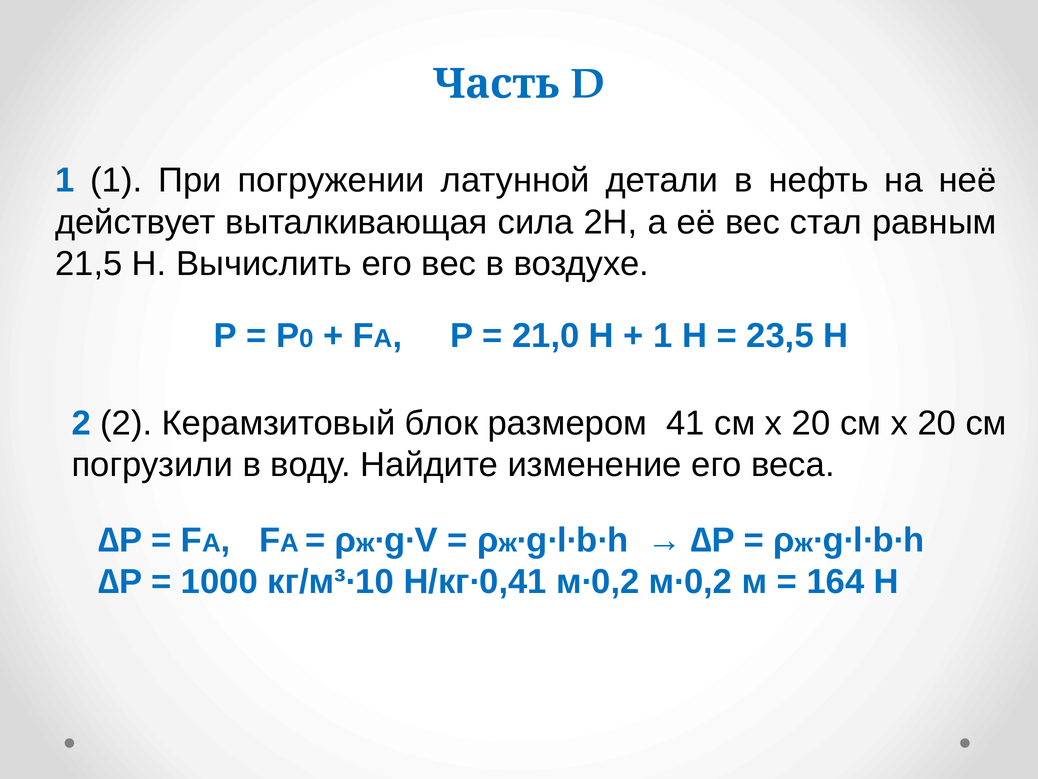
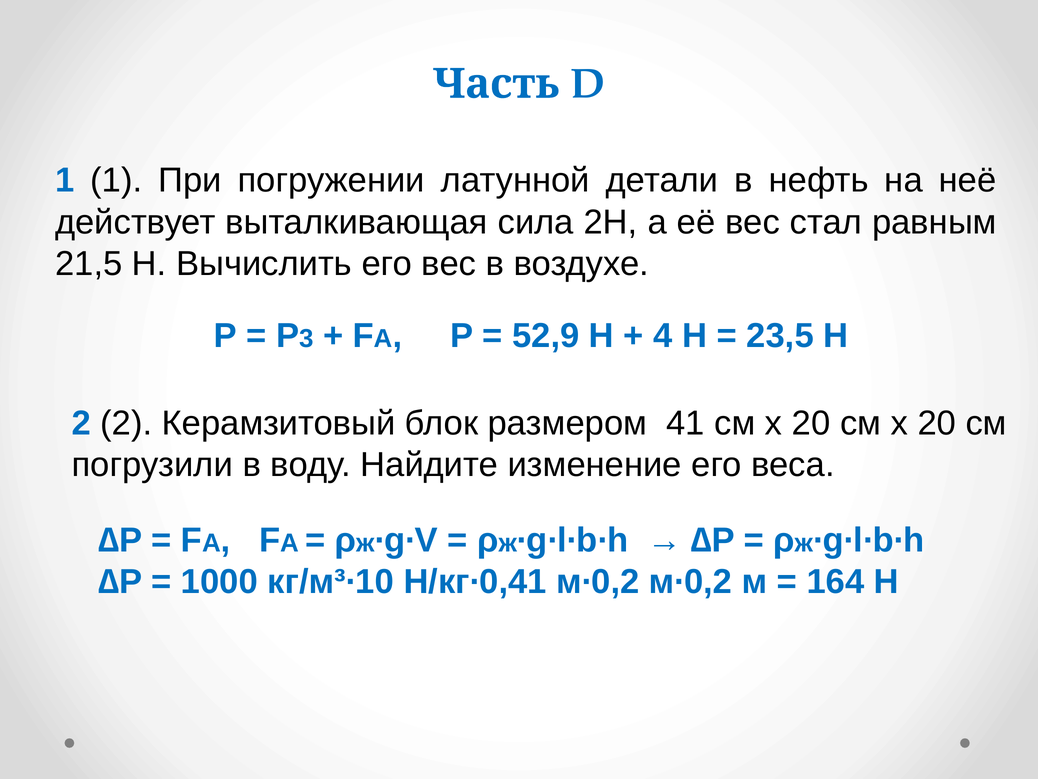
0: 0 -> 3 (306, 339)
21,0: 21,0 -> 52,9 (546, 336)
1: 1 -> 4 (663, 336)
